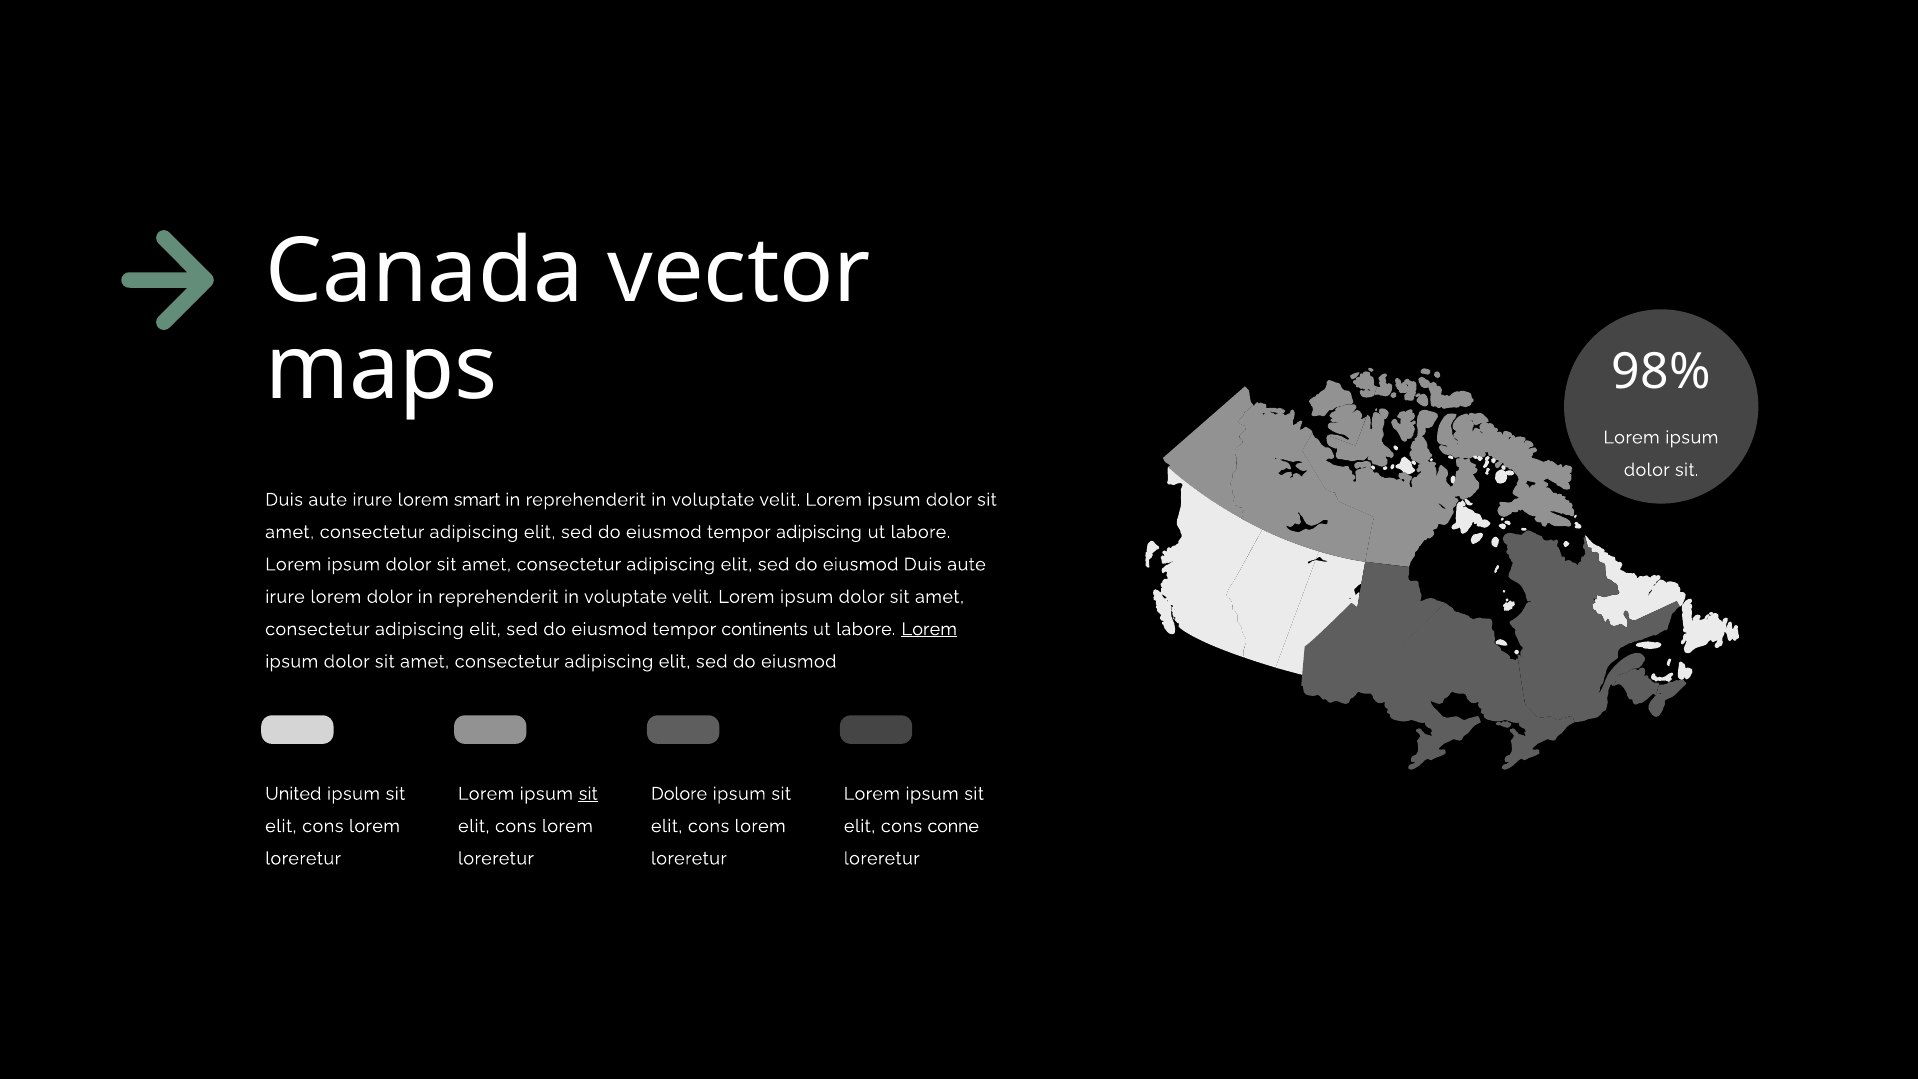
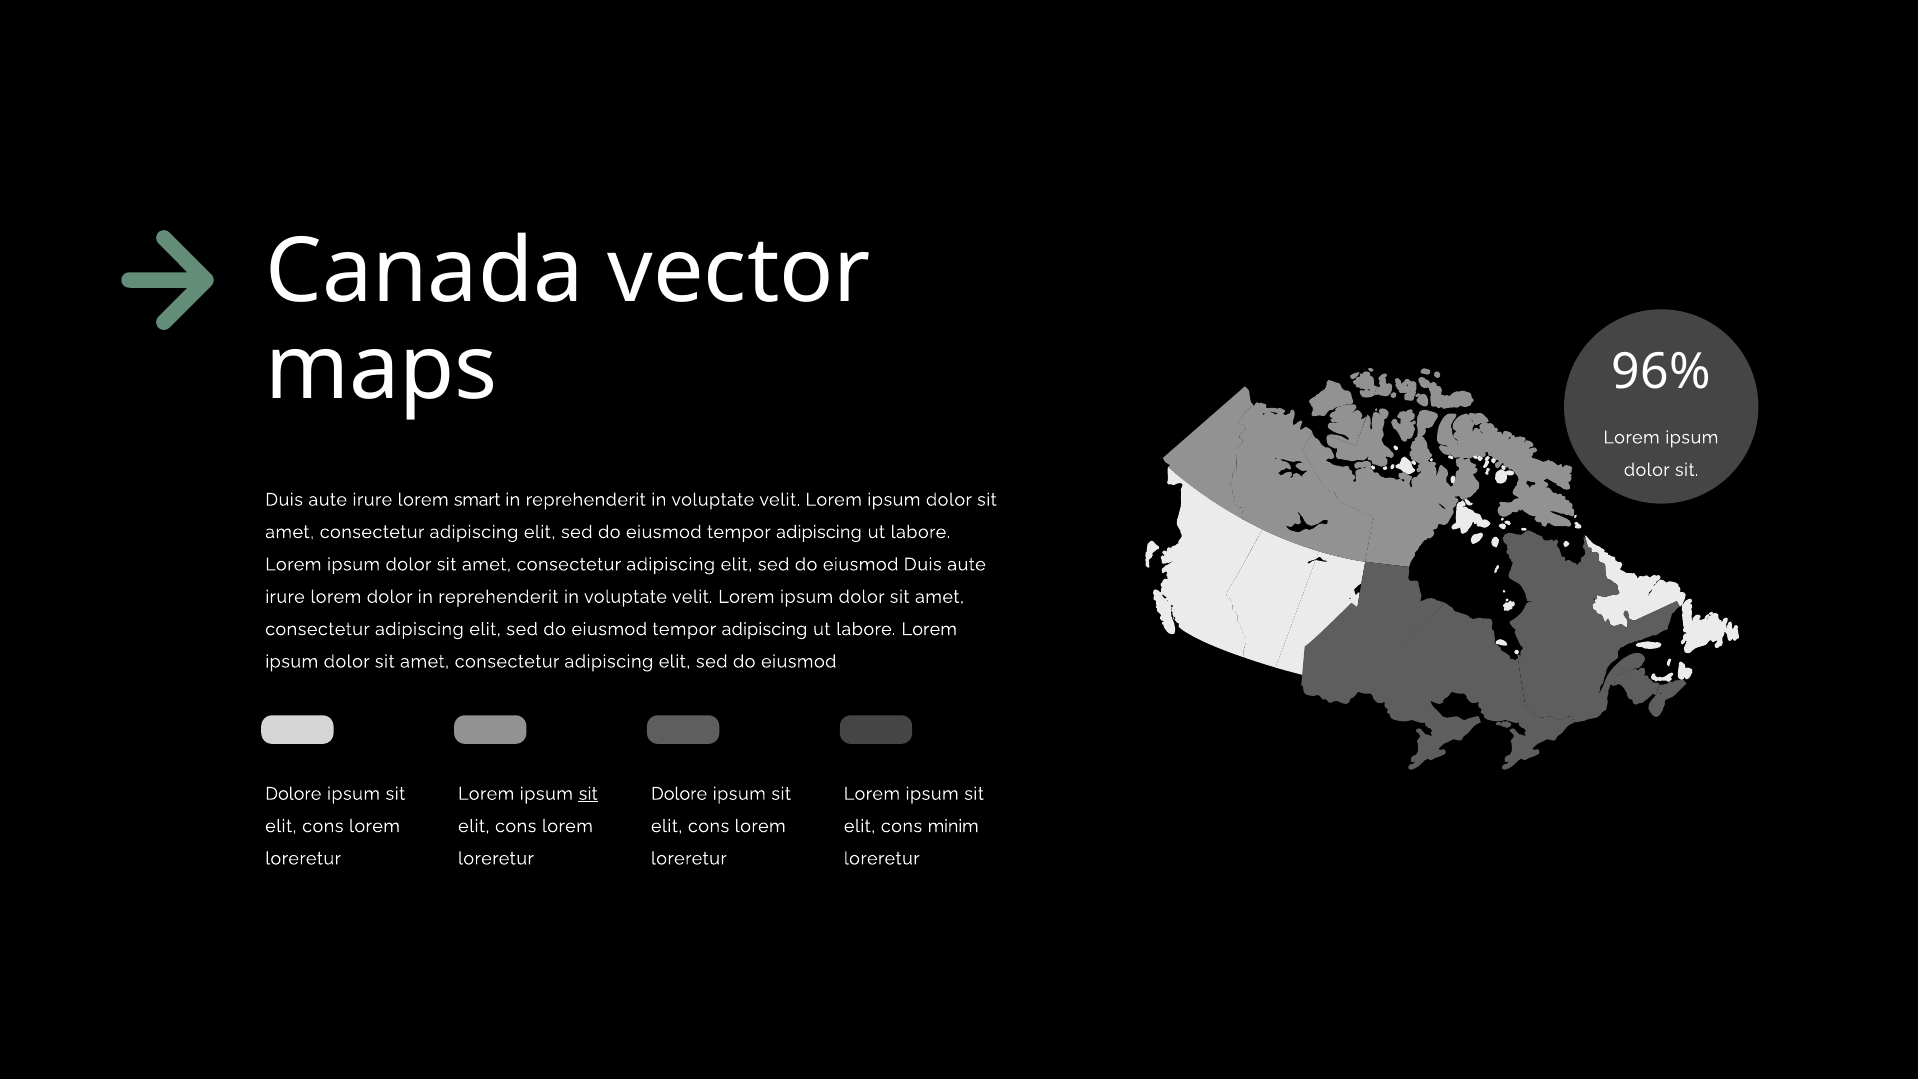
98%: 98% -> 96% (1661, 372)
continents: continents -> adipiscing (764, 629)
Lorem underline: present -> none (929, 629)
United: United -> Dolore (293, 794)
conne: conne -> minim (953, 826)
